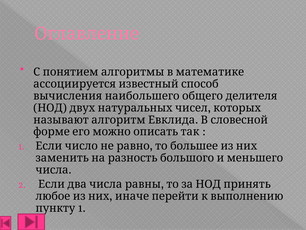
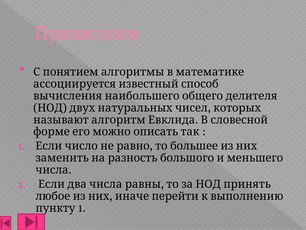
Оглавление: Оглавление -> Правилами (87, 34)
